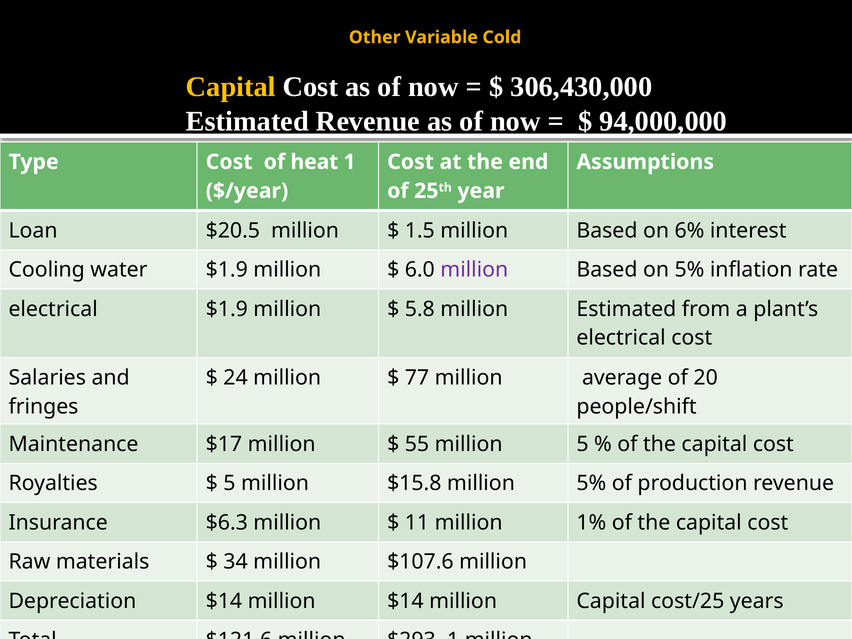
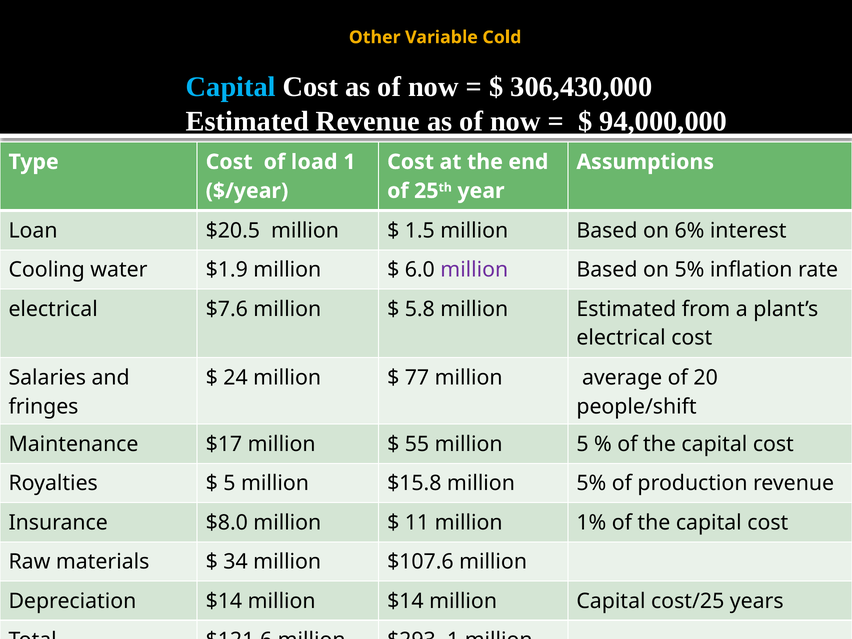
Capital colour: yellow -> light blue (231, 87)
heat: heat -> load (314, 162)
electrical $1.9: $1.9 -> $7.6 (227, 309)
$6.3: $6.3 -> $8.0 (227, 523)
